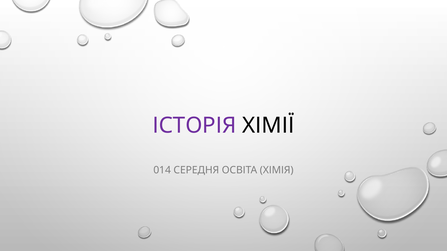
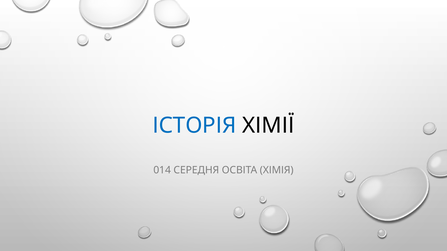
ІСТОРІЯ colour: purple -> blue (194, 126)
